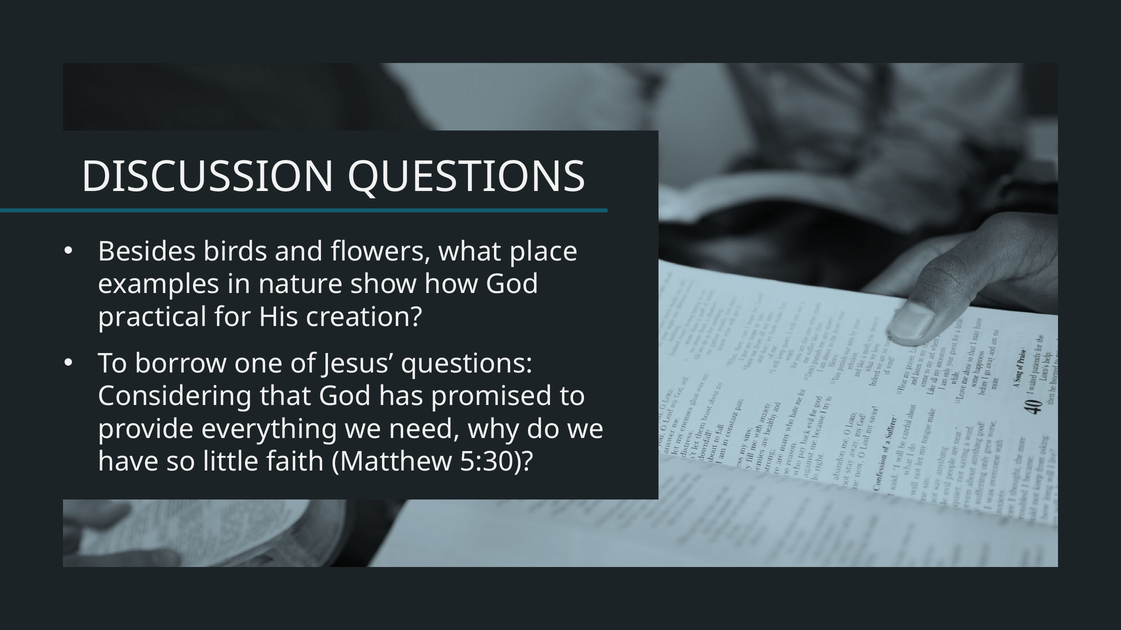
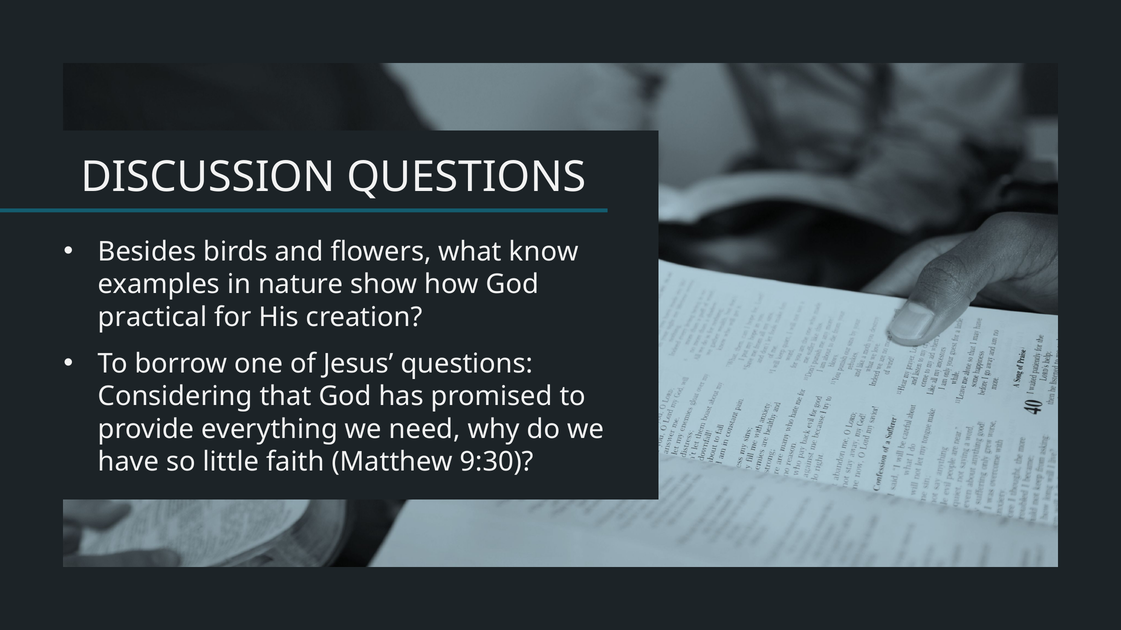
place: place -> know (544, 252)
5:30: 5:30 -> 9:30 (497, 462)
